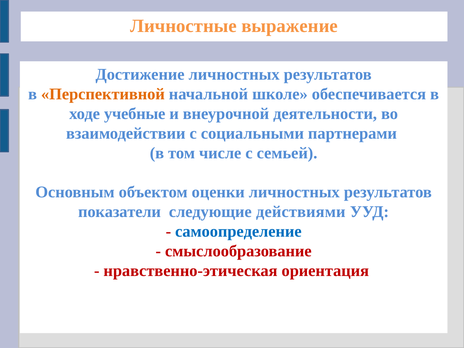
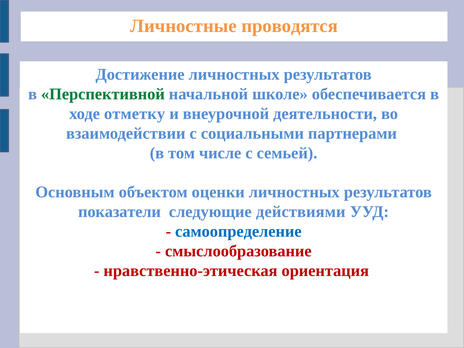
выражение: выражение -> проводятся (290, 26)
Перспективной colour: orange -> green (103, 94)
учебные: учебные -> отметку (135, 114)
